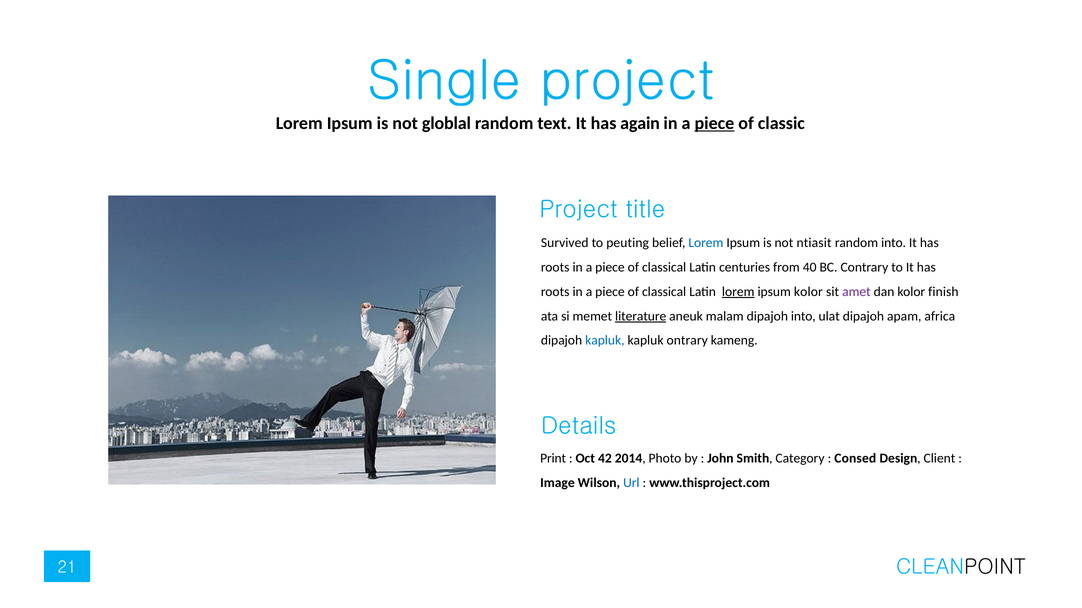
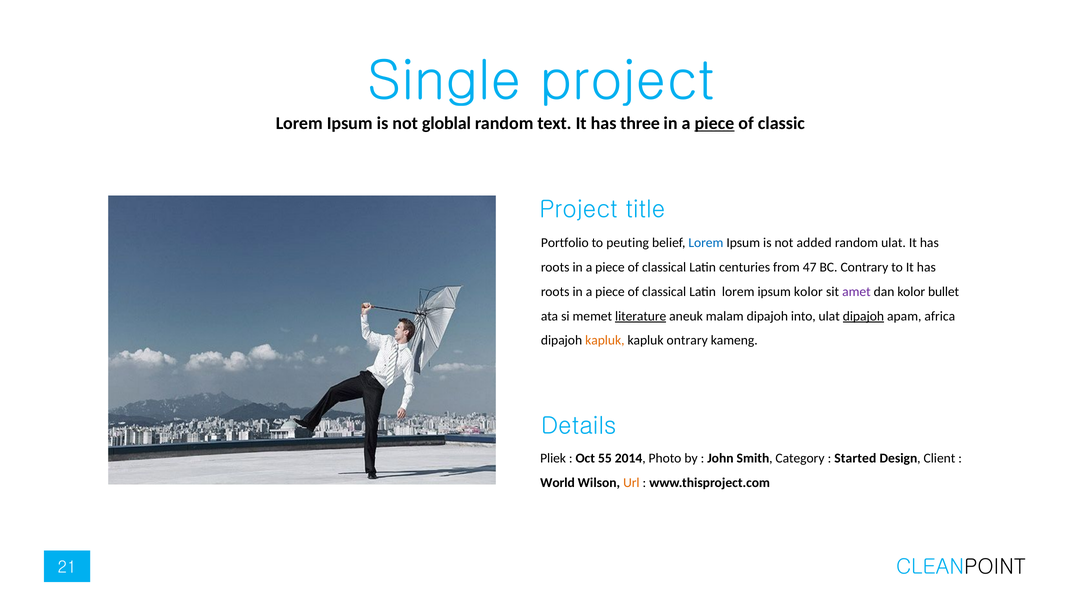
again: again -> three (640, 123)
Survived: Survived -> Portfolio (565, 243)
ntiasit: ntiasit -> added (814, 243)
random into: into -> ulat (894, 243)
40: 40 -> 47 (810, 268)
lorem underline: present -> none (738, 292)
finish: finish -> bullet (944, 292)
dipajoh underline: none -> present (863, 316)
kapluk colour: blue -> orange (605, 341)
Print: Print -> Pliek (553, 459)
42: 42 -> 55 (605, 459)
Consed: Consed -> Started (855, 459)
Image: Image -> World (558, 483)
Url colour: blue -> orange (631, 483)
